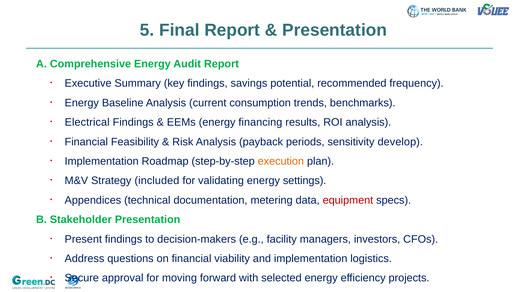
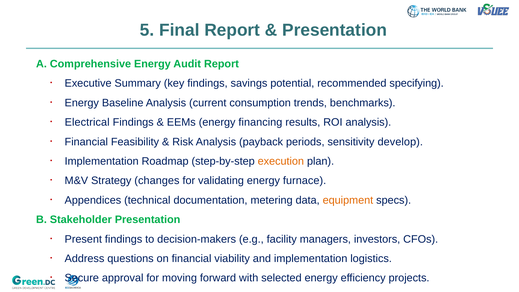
frequency: frequency -> specifying (417, 83)
included: included -> changes (157, 181)
settings: settings -> furnace (305, 181)
equipment colour: red -> orange (348, 200)
